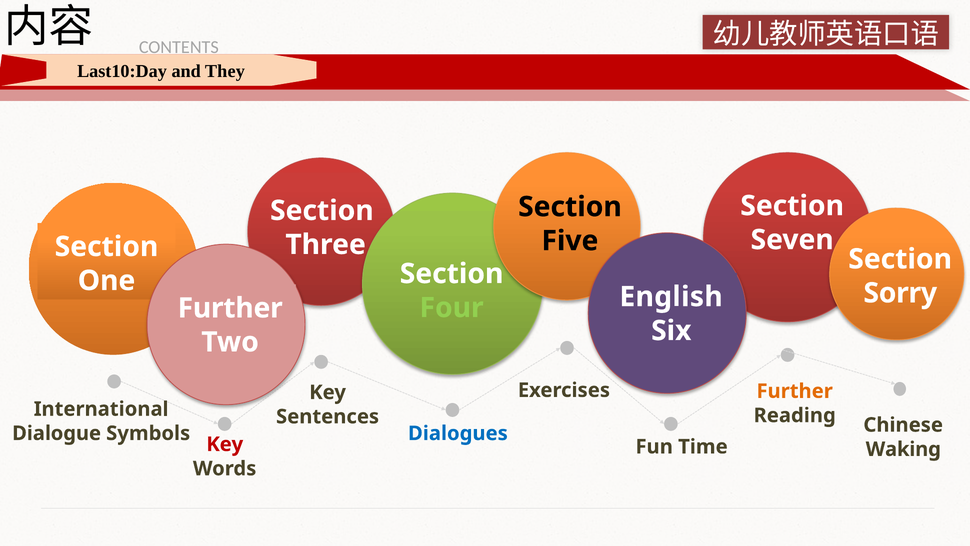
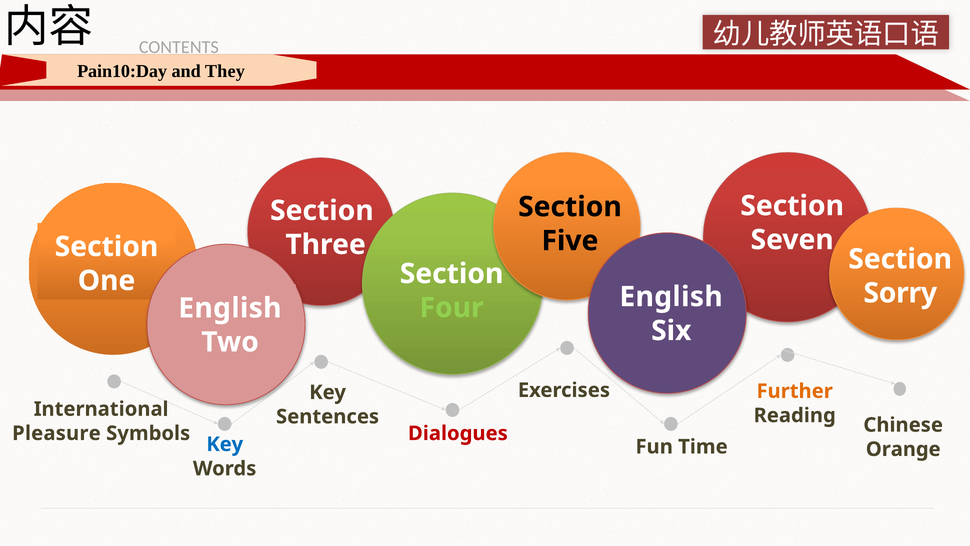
Last10:Day: Last10:Day -> Pain10:Day (122, 71)
Further: Further -> English (230, 308)
Dialogue: Dialogue -> Pleasure (56, 433)
Dialogues colour: blue -> red (458, 433)
Key colour: red -> blue (225, 444)
Waking: Waking -> Orange (903, 449)
